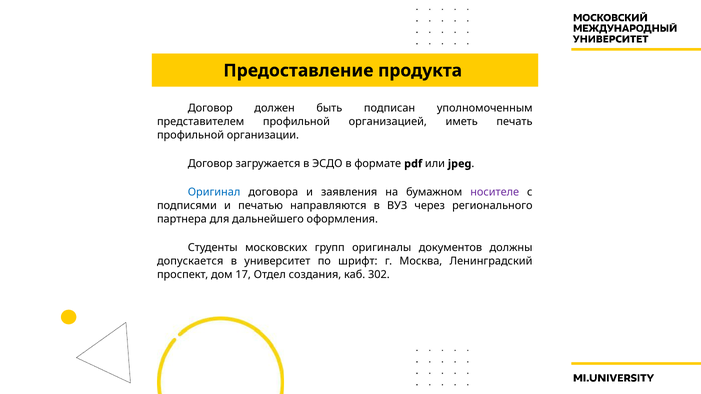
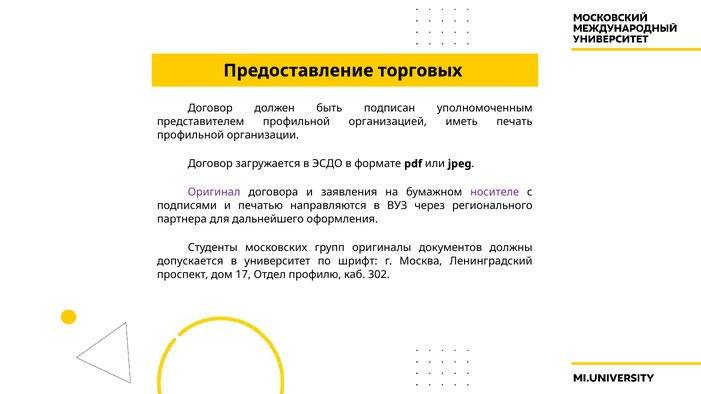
продукта: продукта -> торговых (420, 71)
Оригинал colour: blue -> purple (214, 192)
создания: создания -> профилю (315, 275)
